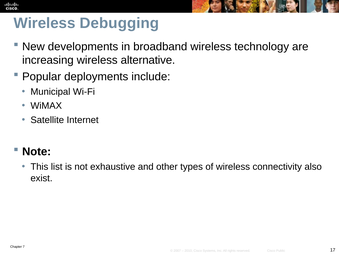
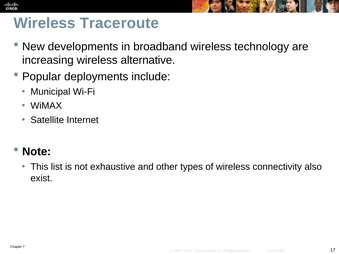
Debugging: Debugging -> Traceroute (119, 23)
